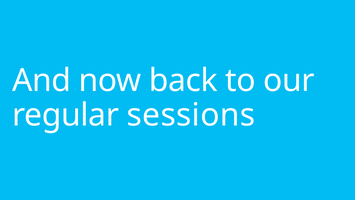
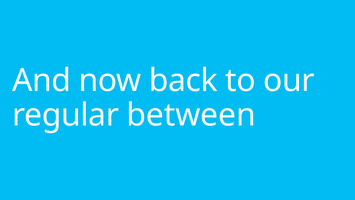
sessions: sessions -> between (191, 115)
